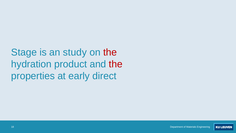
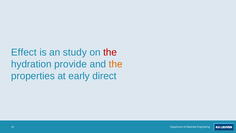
Stage: Stage -> Effect (24, 52)
product: product -> provide (71, 64)
the colour: red -> orange (116, 64)
